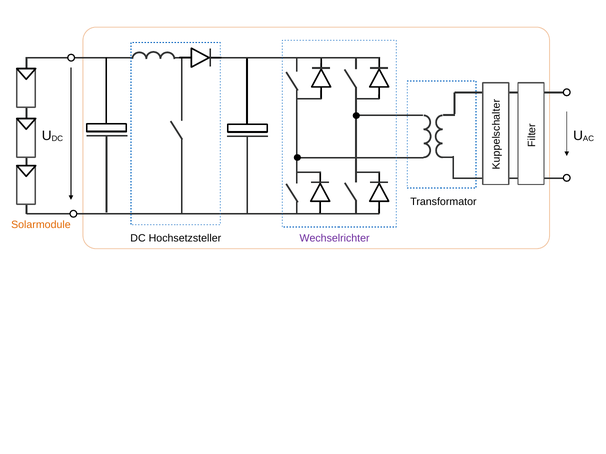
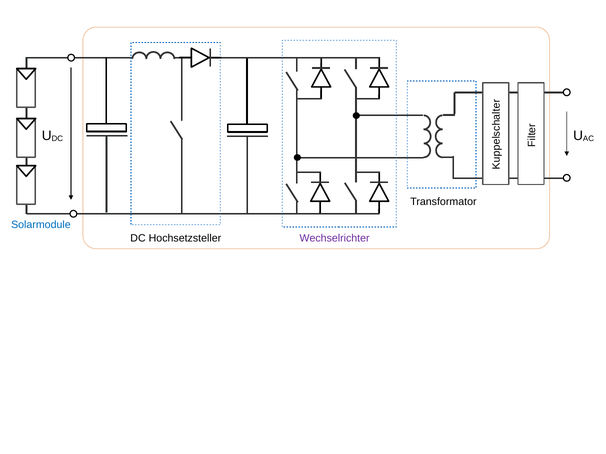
Solarmodule colour: orange -> blue (41, 225)
